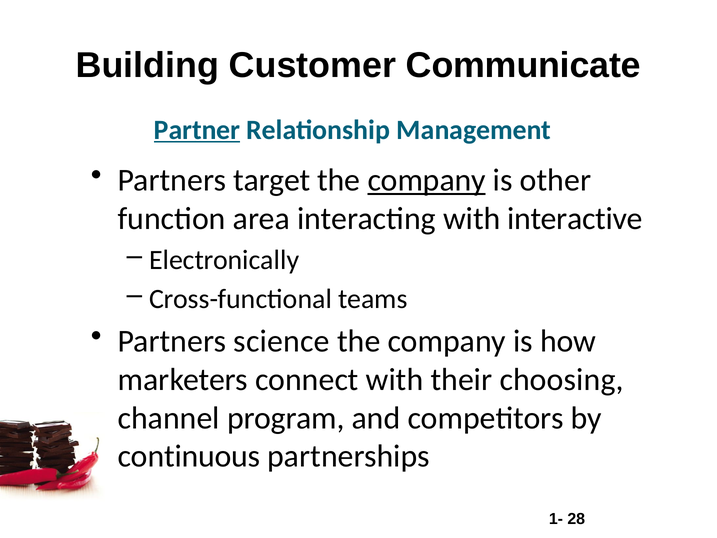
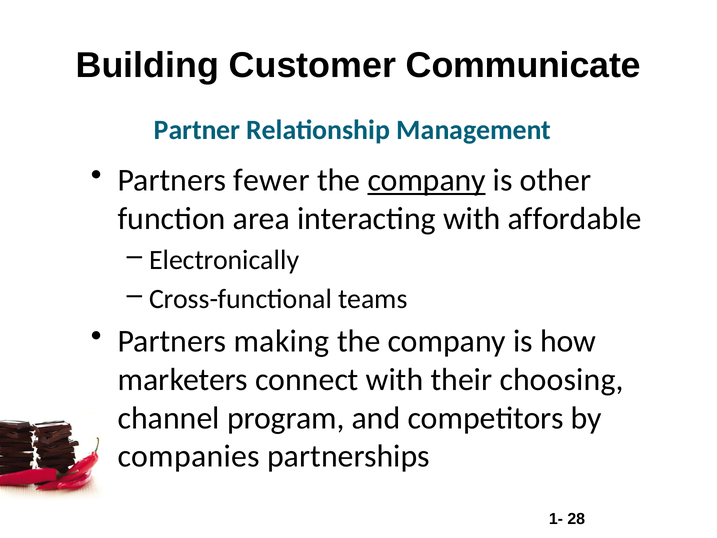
Partner underline: present -> none (197, 130)
target: target -> fewer (272, 180)
interactive: interactive -> affordable (575, 219)
science: science -> making (282, 341)
continuous: continuous -> companies (189, 456)
